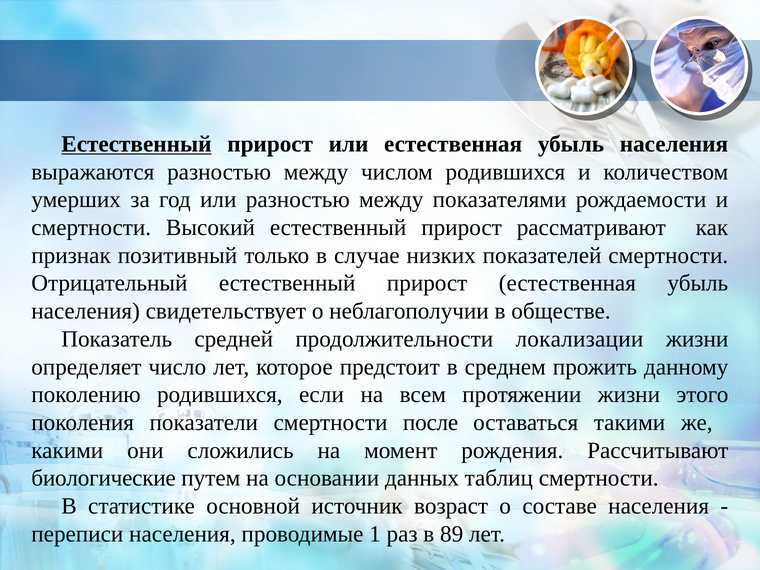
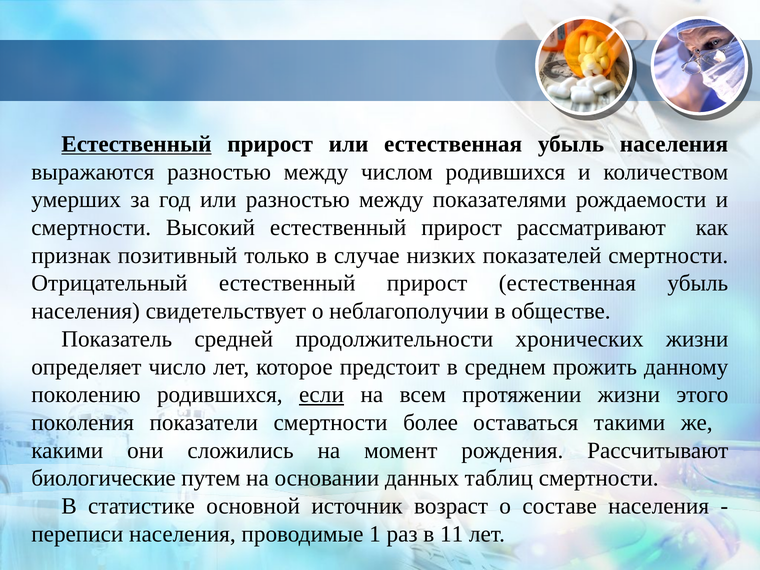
локализации: локализации -> хронических (580, 339)
если underline: none -> present (322, 395)
после: после -> более (431, 423)
89: 89 -> 11 (452, 534)
